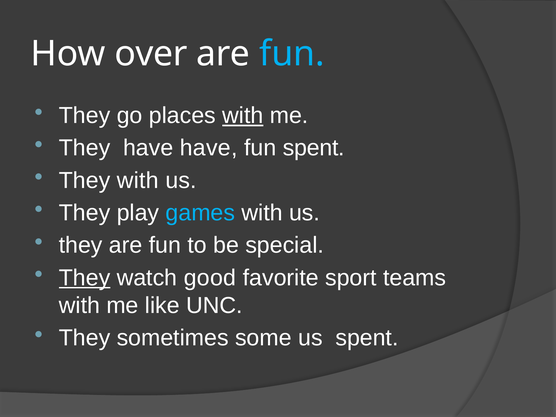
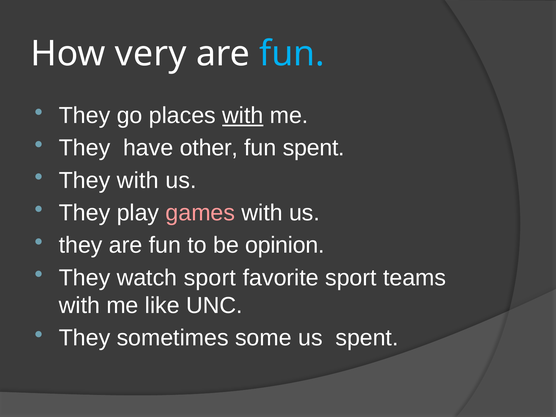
over: over -> very (151, 54)
have have: have -> other (209, 148)
games colour: light blue -> pink (200, 213)
special: special -> opinion (285, 245)
They underline: present -> none (85, 278)
watch good: good -> sport (210, 278)
